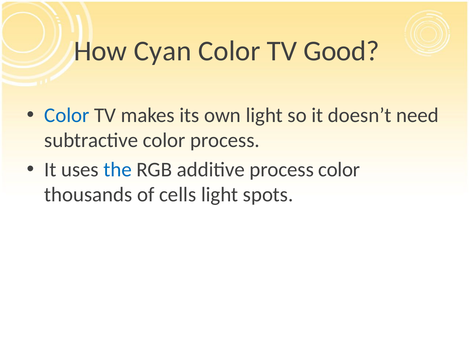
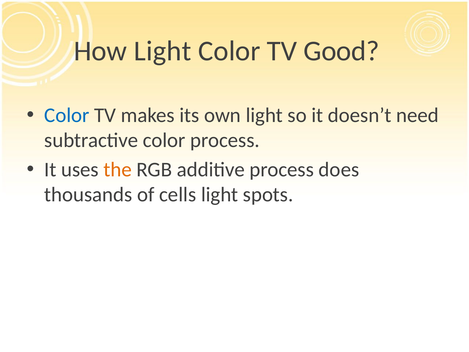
How Cyan: Cyan -> Light (163, 51)
the colour: blue -> orange (118, 170)
process color: color -> does (339, 170)
